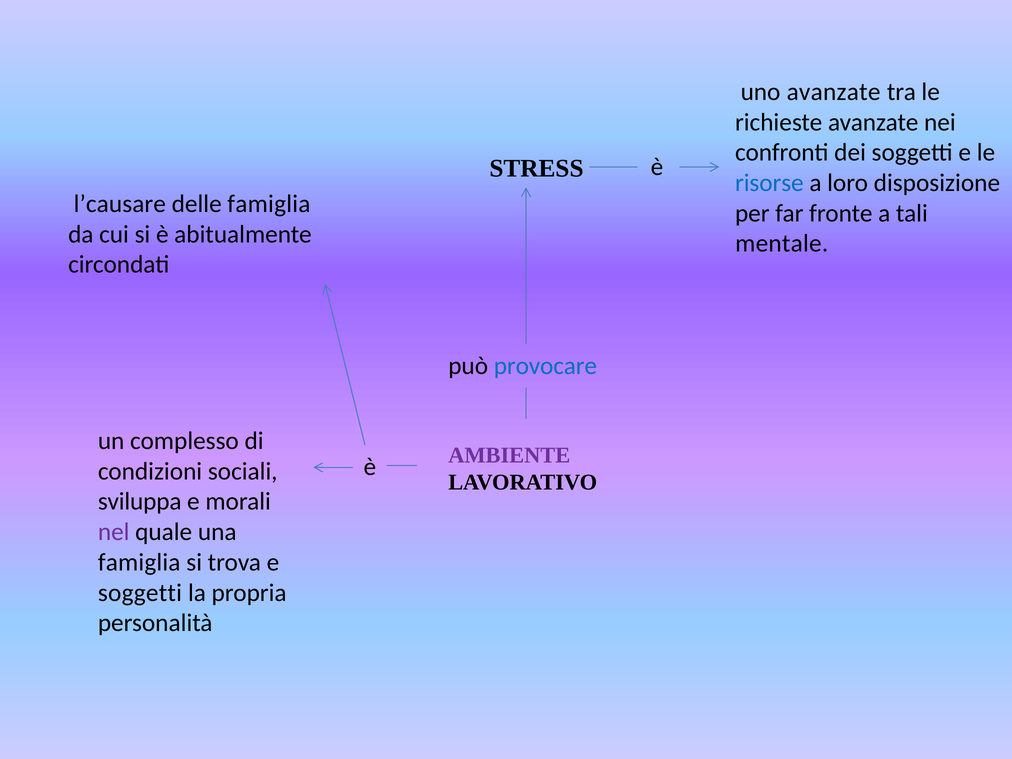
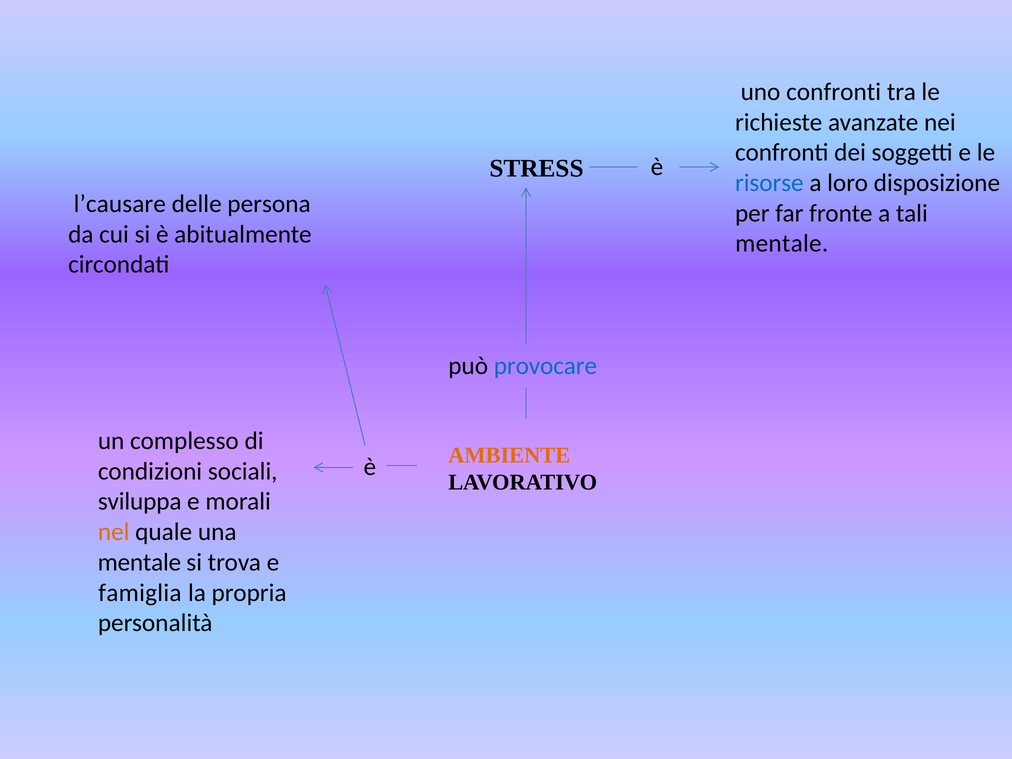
uno avanzate: avanzate -> confronti (834, 92)
delle famiglia: famiglia -> persona (269, 204)
AMBIENTE colour: purple -> orange (509, 455)
nel colour: purple -> orange (114, 532)
famiglia: famiglia -> mentale (139, 562)
soggetti: soggetti -> famiglia (140, 593)
